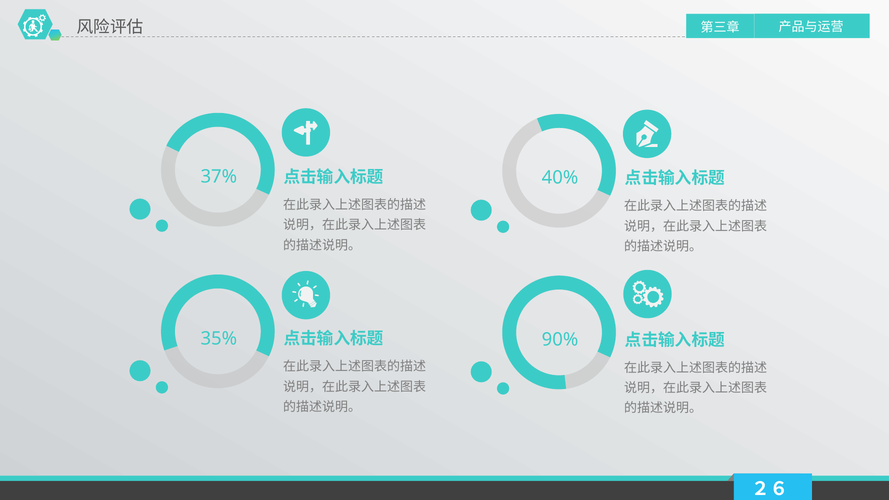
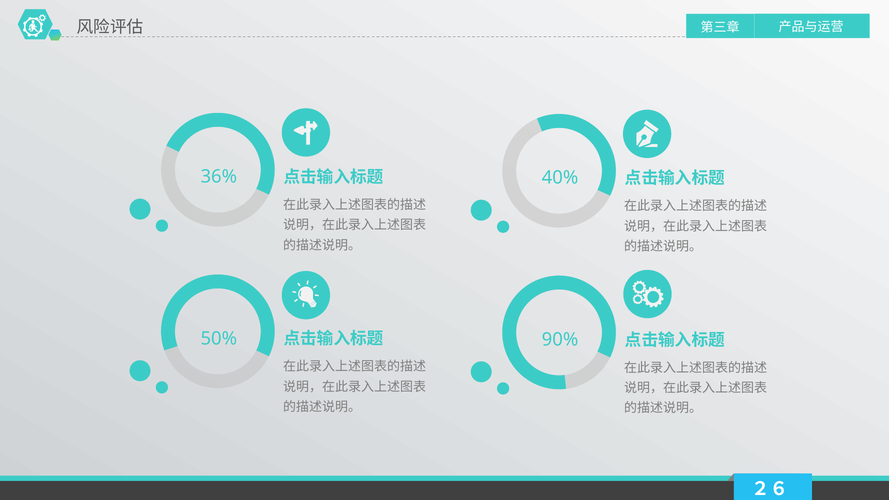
37%: 37% -> 36% (219, 177)
35%: 35% -> 50% (219, 338)
